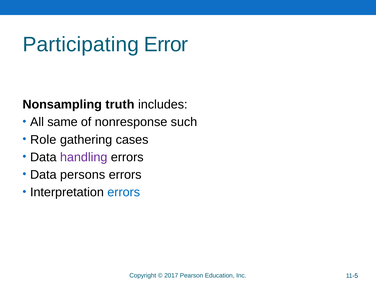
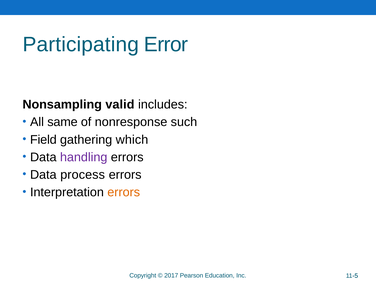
truth: truth -> valid (120, 105)
Role: Role -> Field (43, 140)
cases: cases -> which (132, 140)
persons: persons -> process (83, 175)
errors colour: blue -> orange (124, 192)
